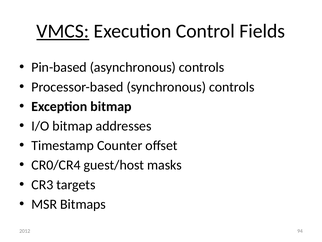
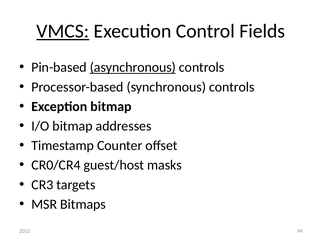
asynchronous underline: none -> present (133, 67)
